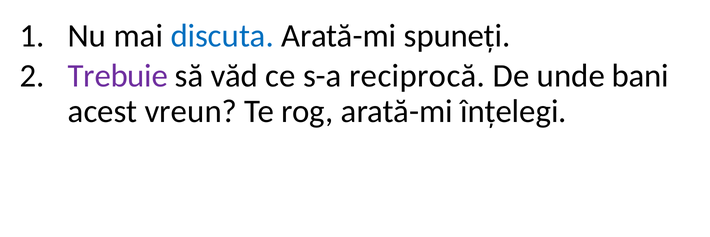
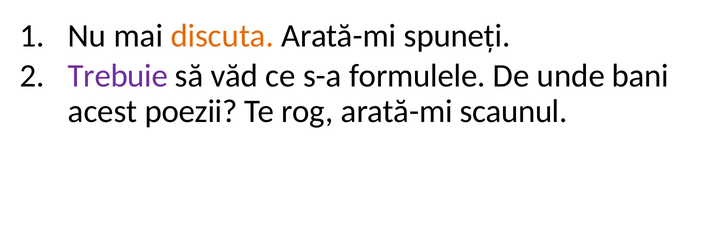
discuta colour: blue -> orange (222, 36)
reciprocă: reciprocă -> formulele (417, 76)
vreun: vreun -> poezii (191, 111)
înțelegi: înțelegi -> scaunul (514, 111)
